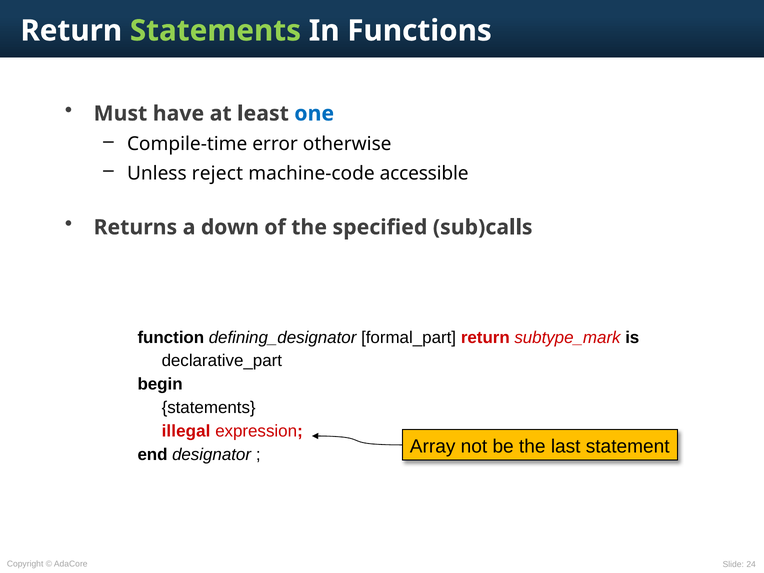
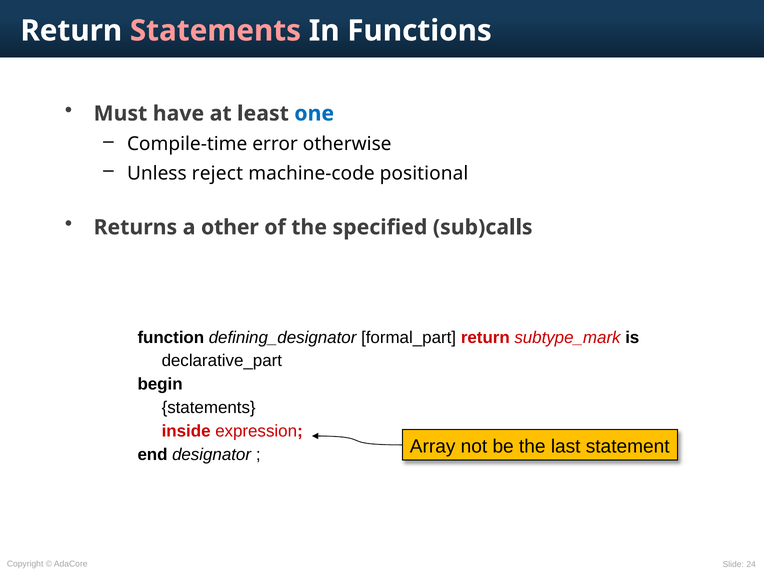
Statements colour: light green -> pink (215, 31)
accessible: accessible -> positional (424, 173)
down: down -> other (230, 227)
illegal: illegal -> inside (186, 431)
